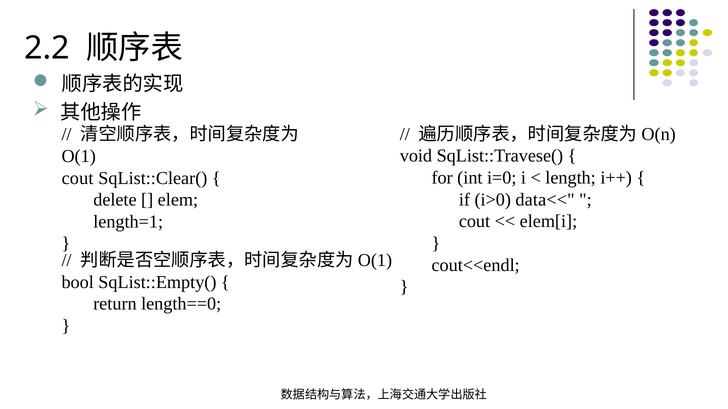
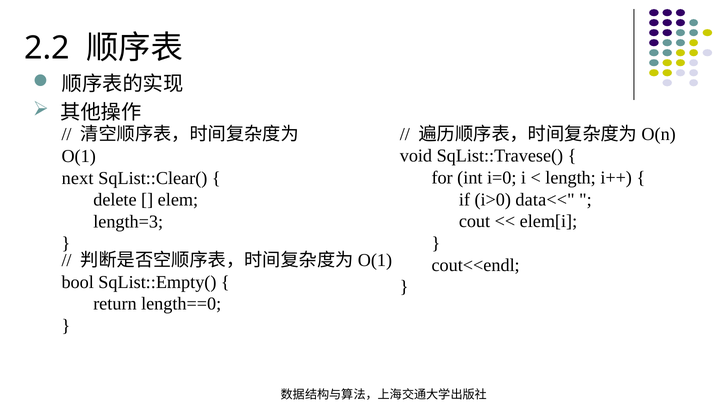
cout: cout -> next (78, 178)
length=1: length=1 -> length=3 (128, 222)
